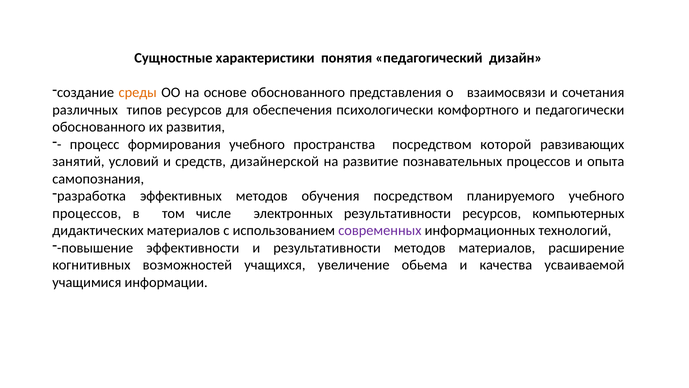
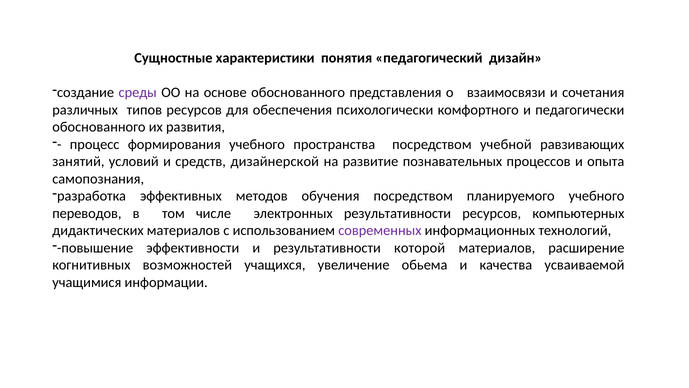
среды colour: orange -> purple (138, 92)
которой: которой -> учебной (506, 144)
процессов: процессов -> переводов (87, 213)
результативности методов: методов -> которой (420, 247)
